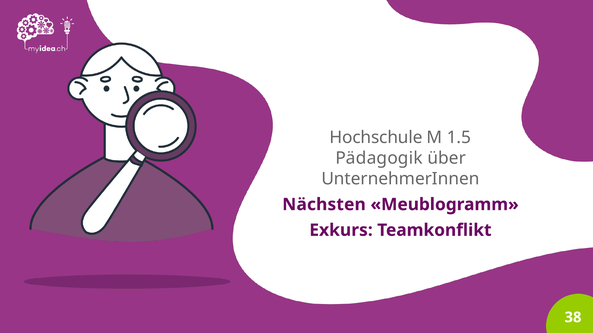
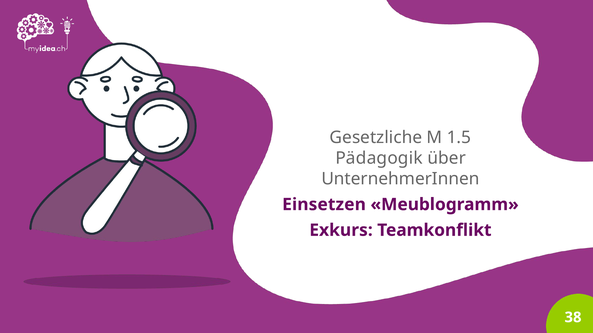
Hochschule: Hochschule -> Gesetzliche (376, 138)
Nächsten: Nächsten -> Einsetzen (324, 205)
